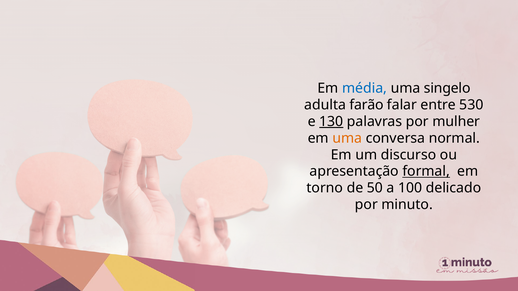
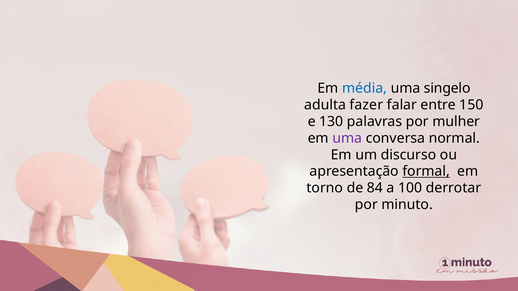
farão: farão -> fazer (366, 105)
530: 530 -> 150 (471, 105)
130 underline: present -> none (331, 122)
uma colour: orange -> purple (347, 138)
50: 50 -> 84 (375, 188)
delicado: delicado -> derrotar (454, 188)
